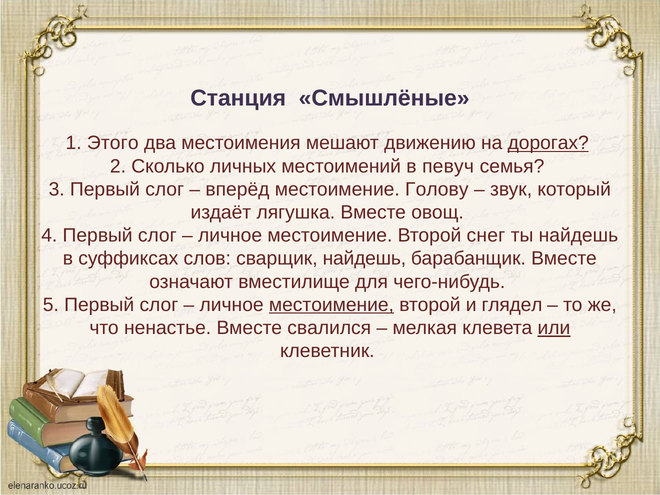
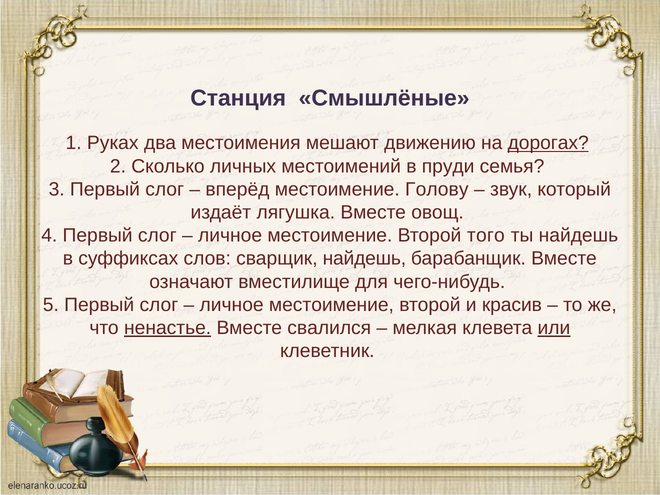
Этого: Этого -> Руках (113, 143)
певуч: певуч -> пруди (448, 166)
снег: снег -> того (486, 236)
местоимение underline: present -> none (331, 305)
глядел: глядел -> красив (512, 305)
ненастье underline: none -> present (168, 328)
